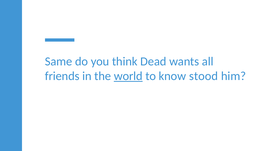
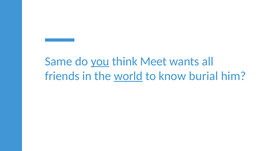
you underline: none -> present (100, 61)
Dead: Dead -> Meet (153, 61)
stood: stood -> burial (204, 76)
